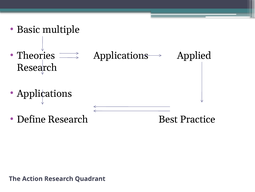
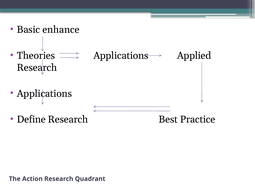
multiple: multiple -> enhance (61, 30)
